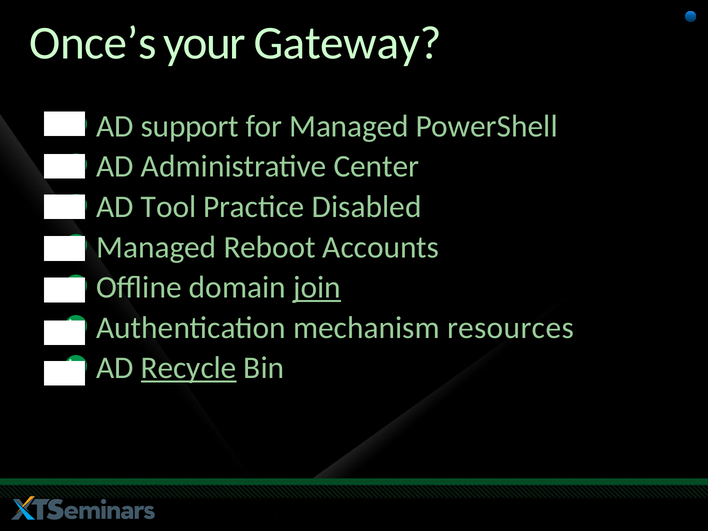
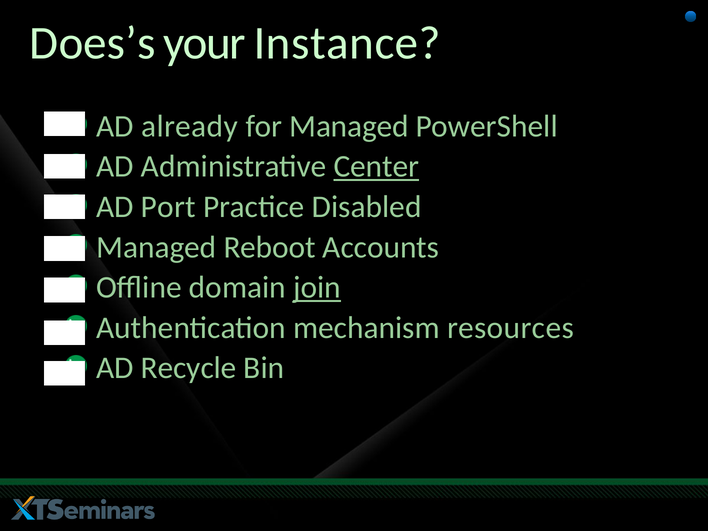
Once’s: Once’s -> Does’s (93, 43)
Gateway: Gateway -> Instance (347, 43)
support: support -> already (190, 126)
Center underline: none -> present (376, 167)
Tool: Tool -> Port (168, 207)
Recycle underline: present -> none (189, 368)
